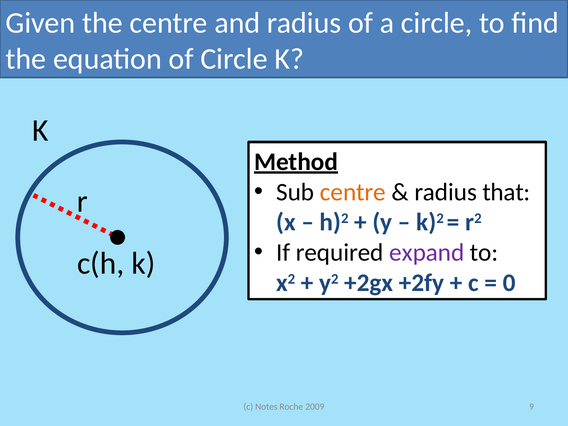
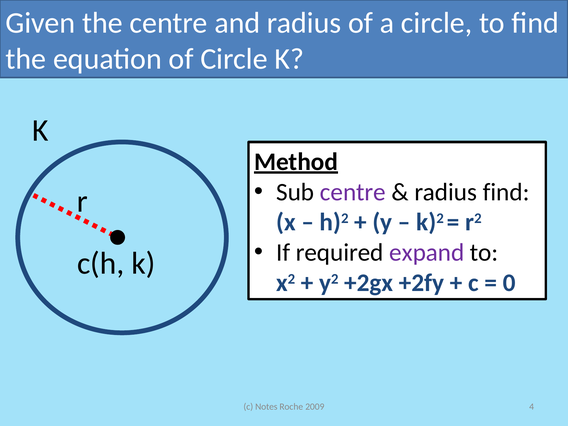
centre colour: orange -> purple (353, 192)
radius that: that -> find (506, 192)
9: 9 -> 4 (532, 407)
